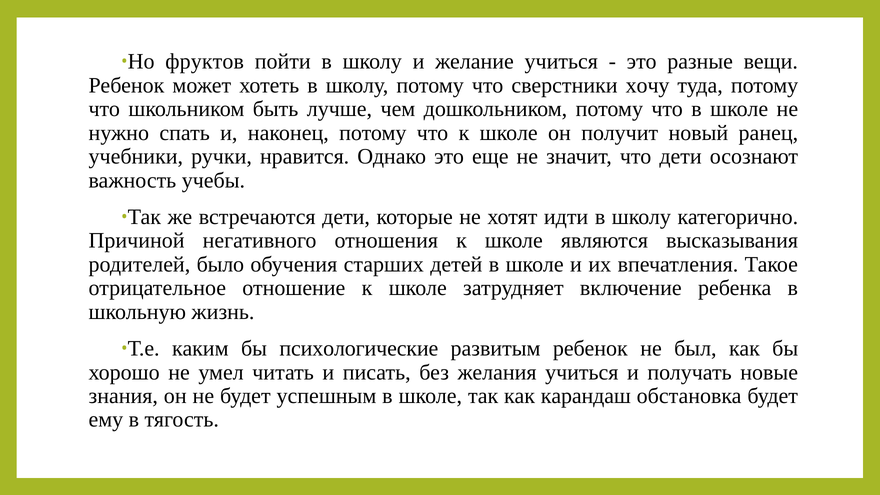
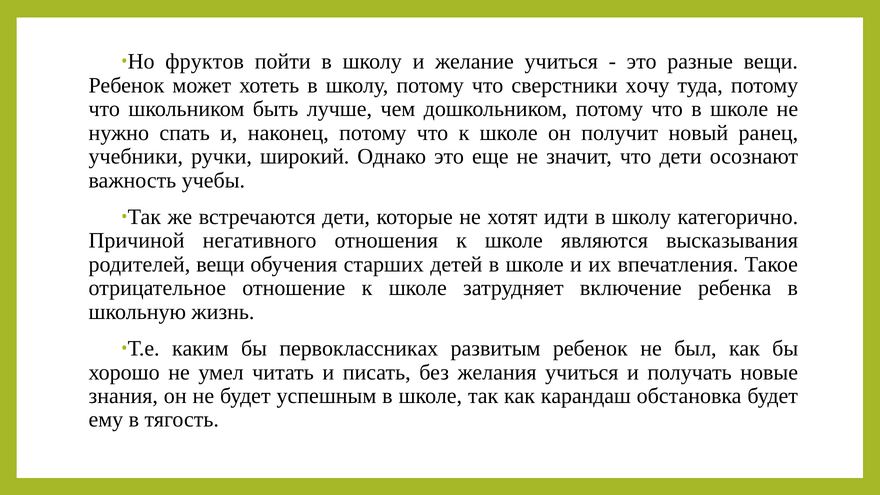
нравится: нравится -> широкий (305, 157)
родителей было: было -> вещи (220, 264)
психологические: психологические -> первоклассниках (359, 348)
